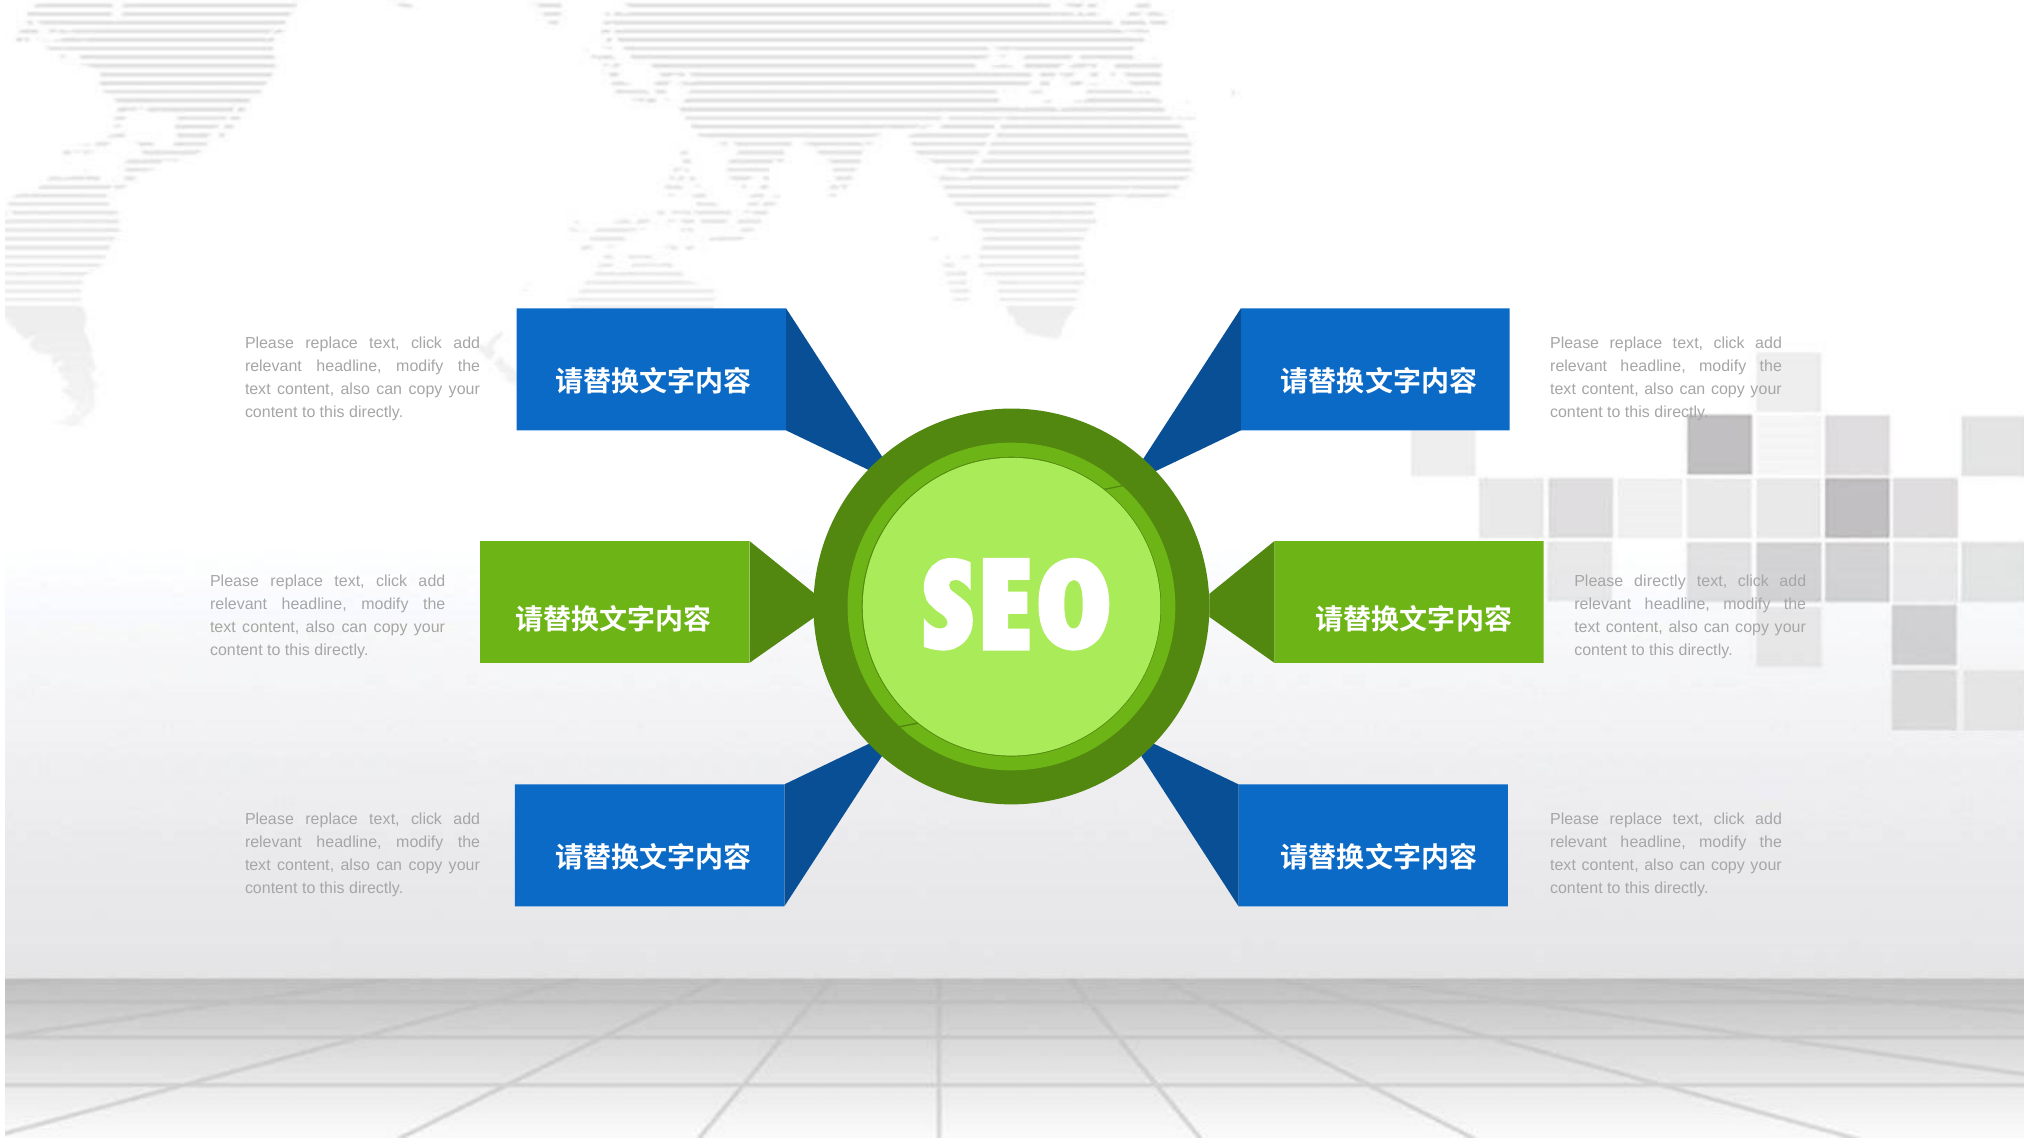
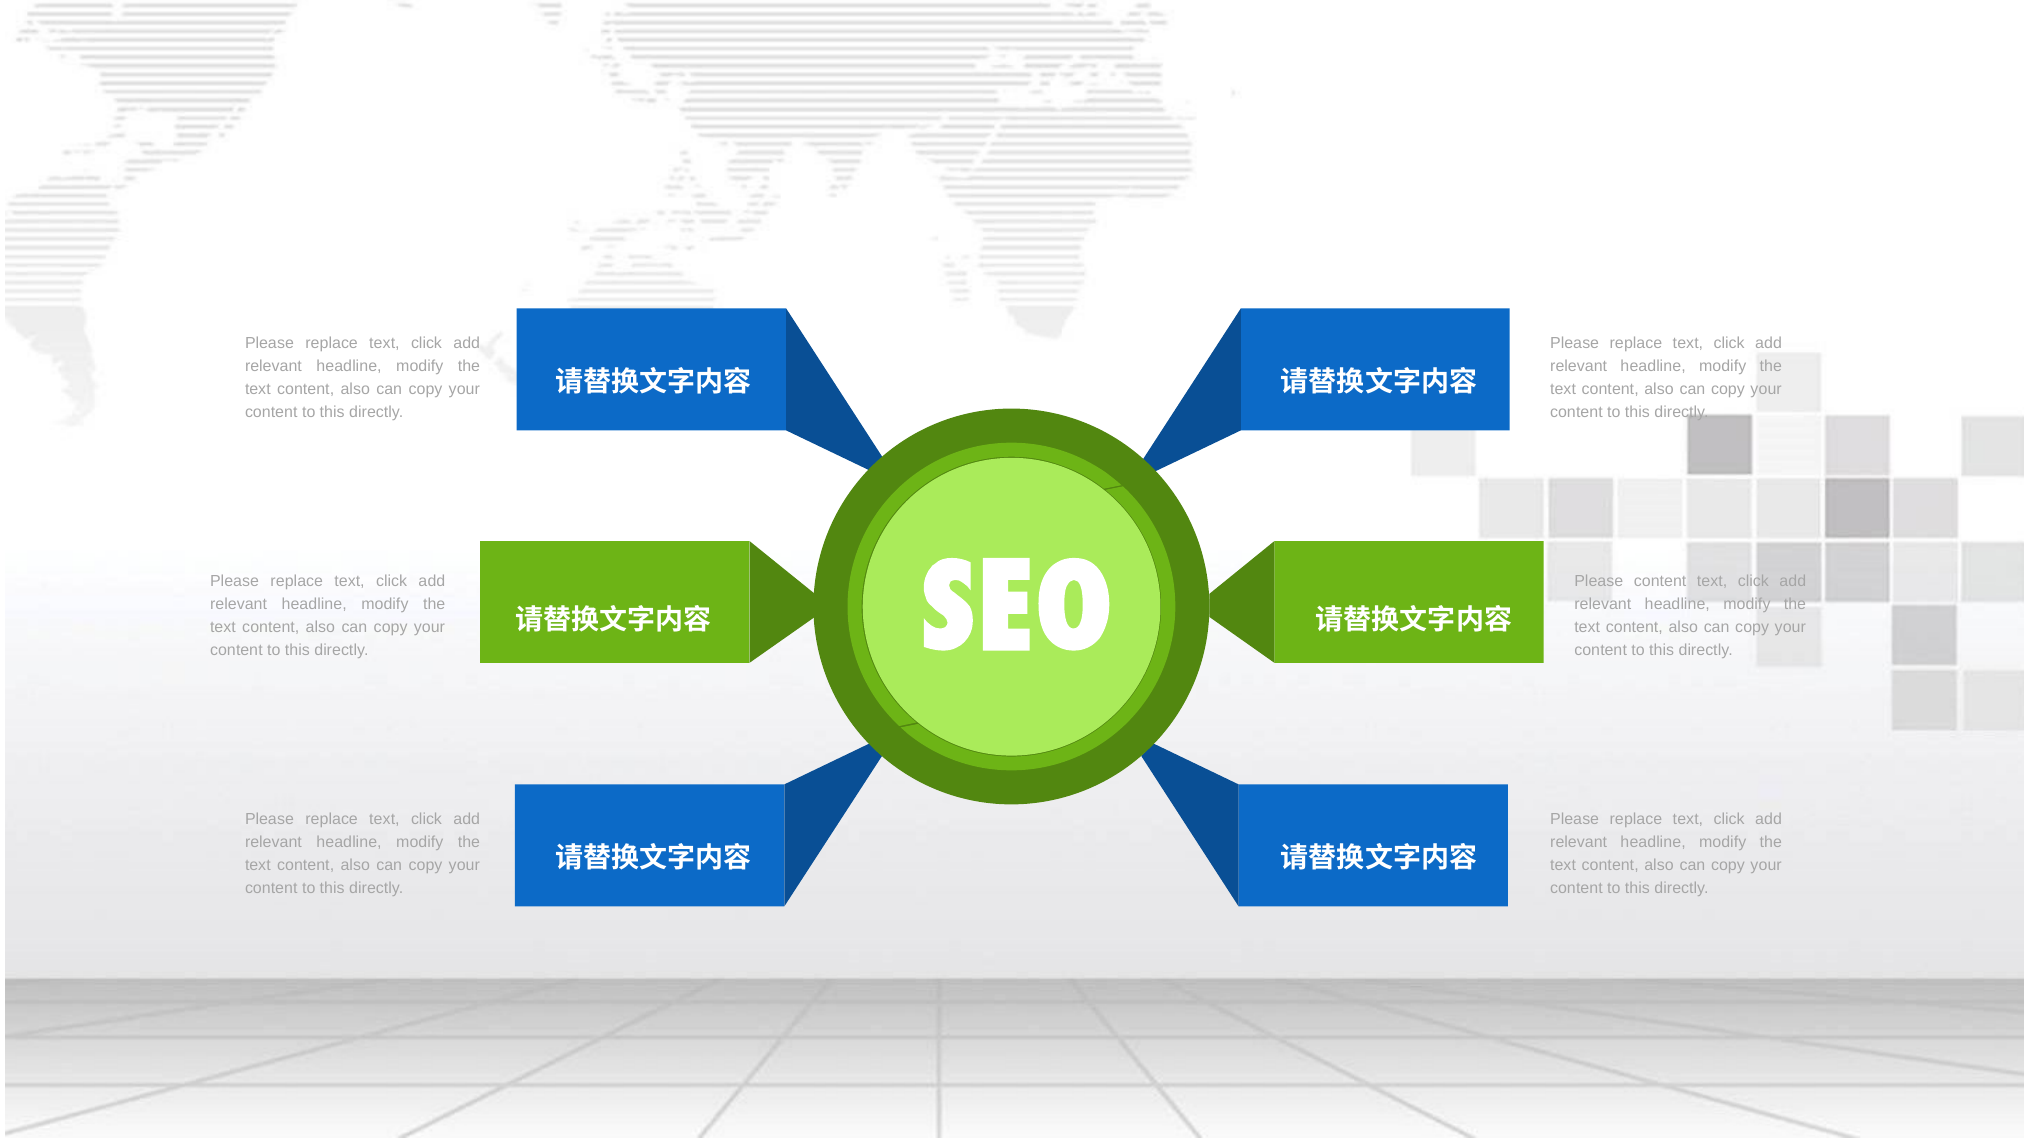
Please directly: directly -> content (1660, 582)
